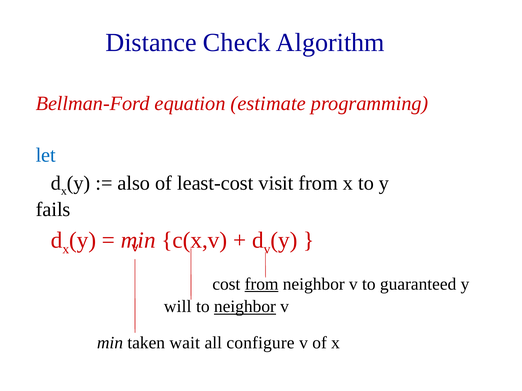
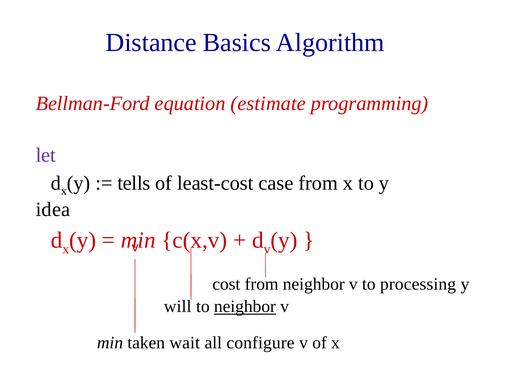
Check: Check -> Basics (237, 43)
let colour: blue -> purple (46, 155)
also: also -> tells (134, 183)
visit: visit -> case (276, 183)
fails: fails -> idea (53, 210)
from underline: present -> none (262, 284)
guaranteed: guaranteed -> processing (418, 284)
